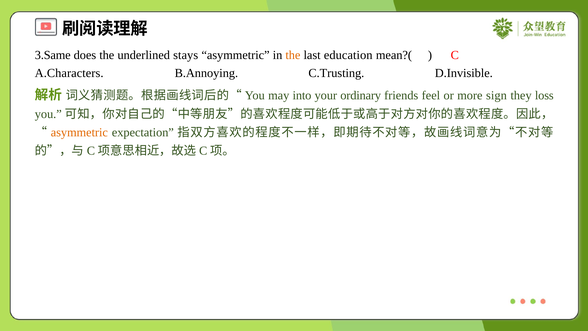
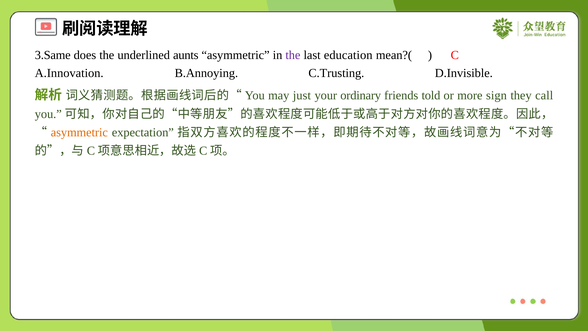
stays: stays -> aunts (186, 55)
the colour: orange -> purple (293, 55)
A.Characters: A.Characters -> A.Innovation (69, 73)
into: into -> just (302, 95)
feel: feel -> told (431, 95)
loss: loss -> call (544, 95)
